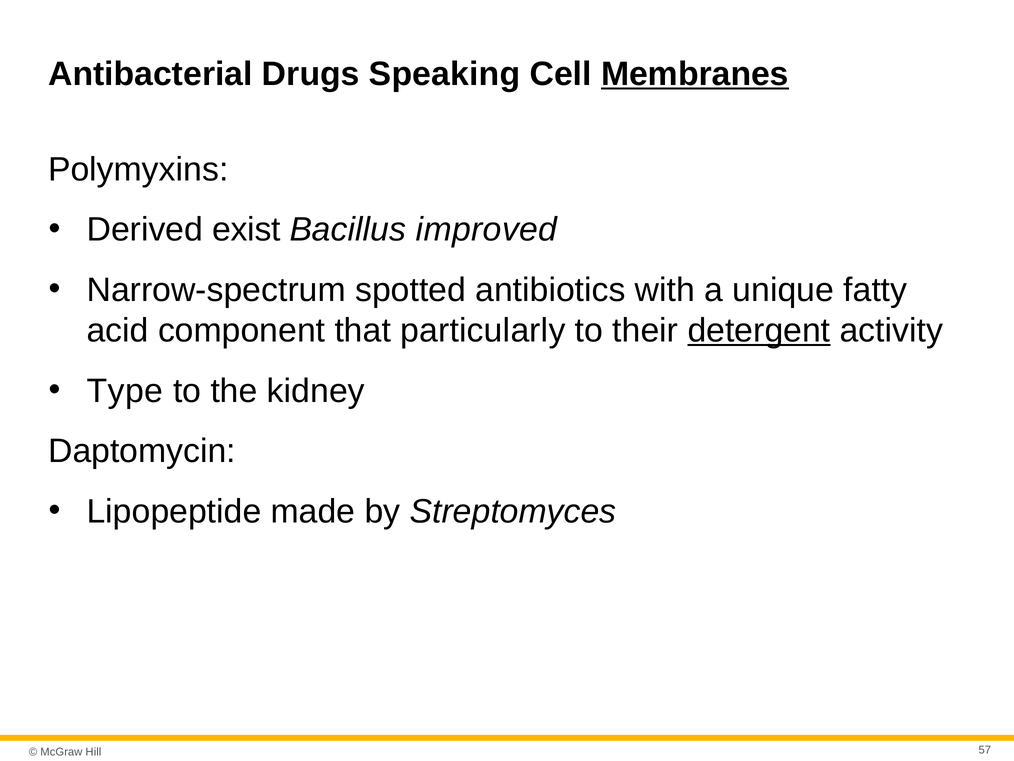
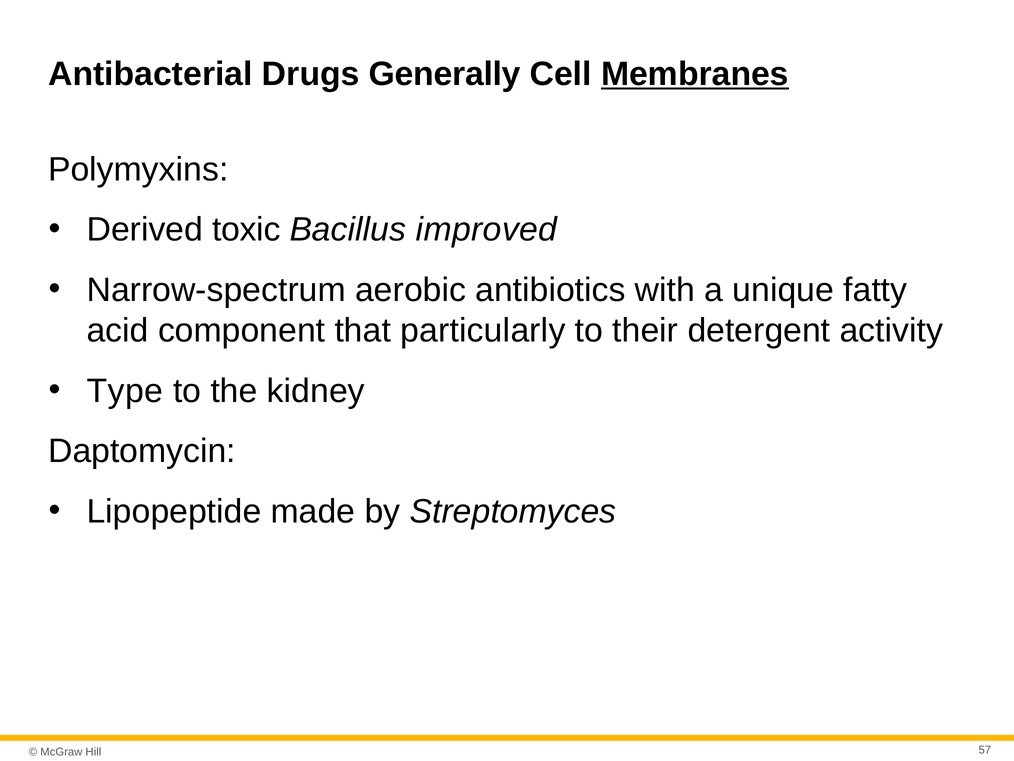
Speaking: Speaking -> Generally (445, 74)
exist: exist -> toxic (246, 230)
spotted: spotted -> aerobic (411, 290)
detergent underline: present -> none (759, 330)
